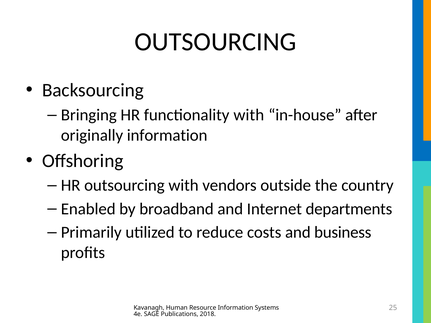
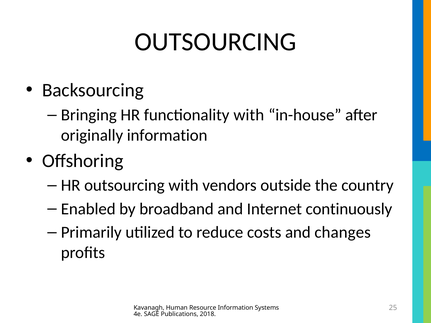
departments: departments -> continuously (349, 209)
business: business -> changes (343, 233)
